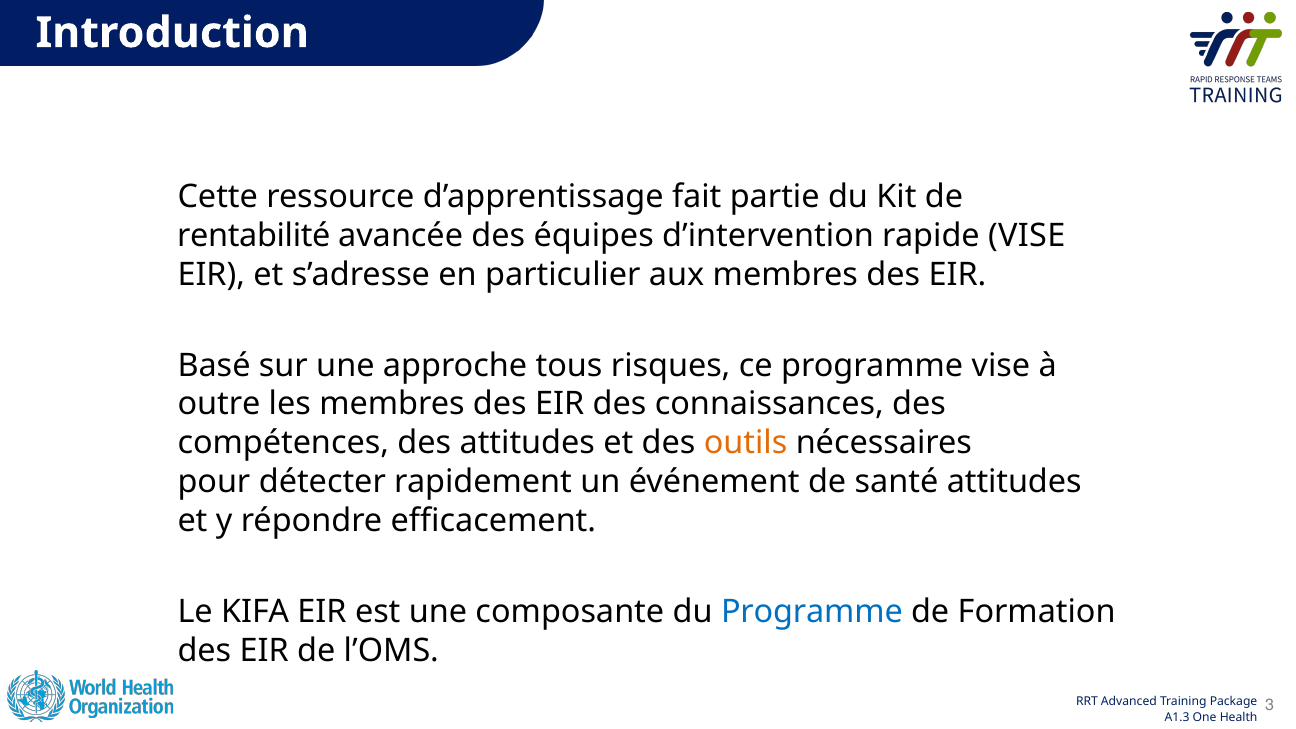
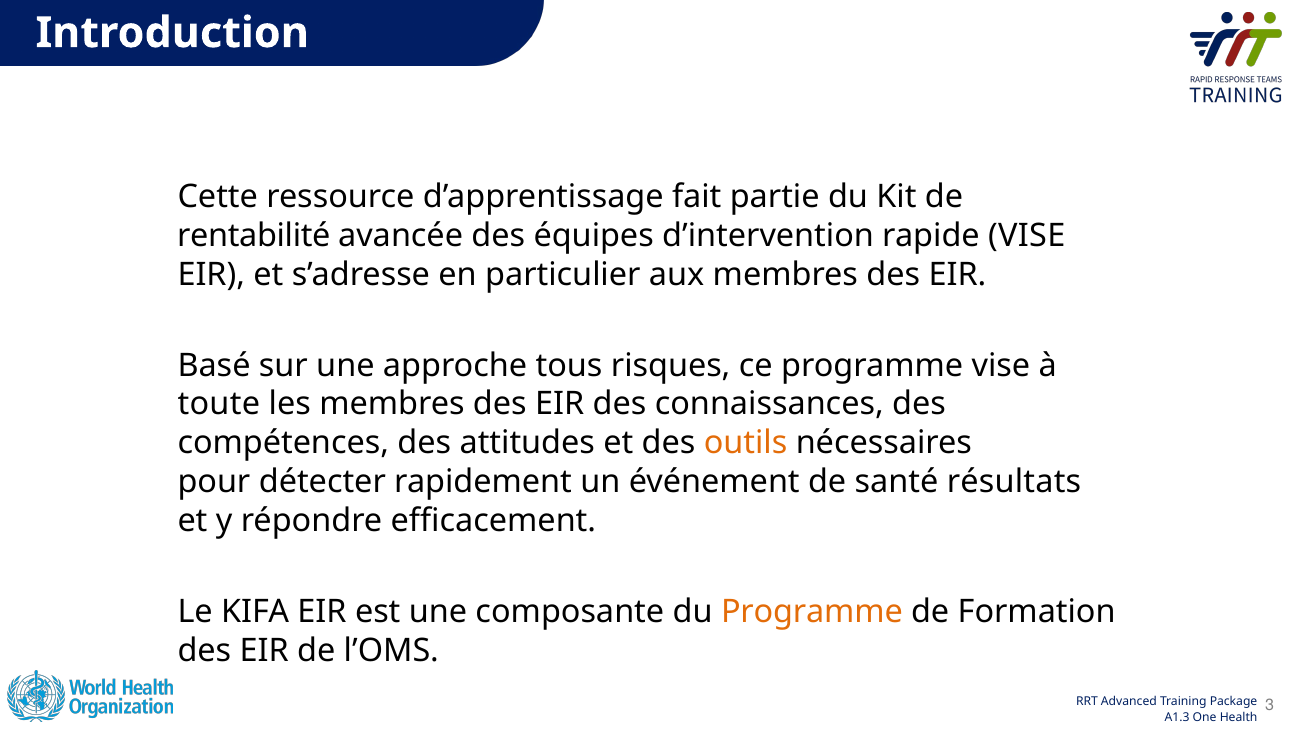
outre: outre -> toute (219, 404)
santé attitudes: attitudes -> résultats (1014, 482)
Programme colour: blue -> orange (812, 612)
